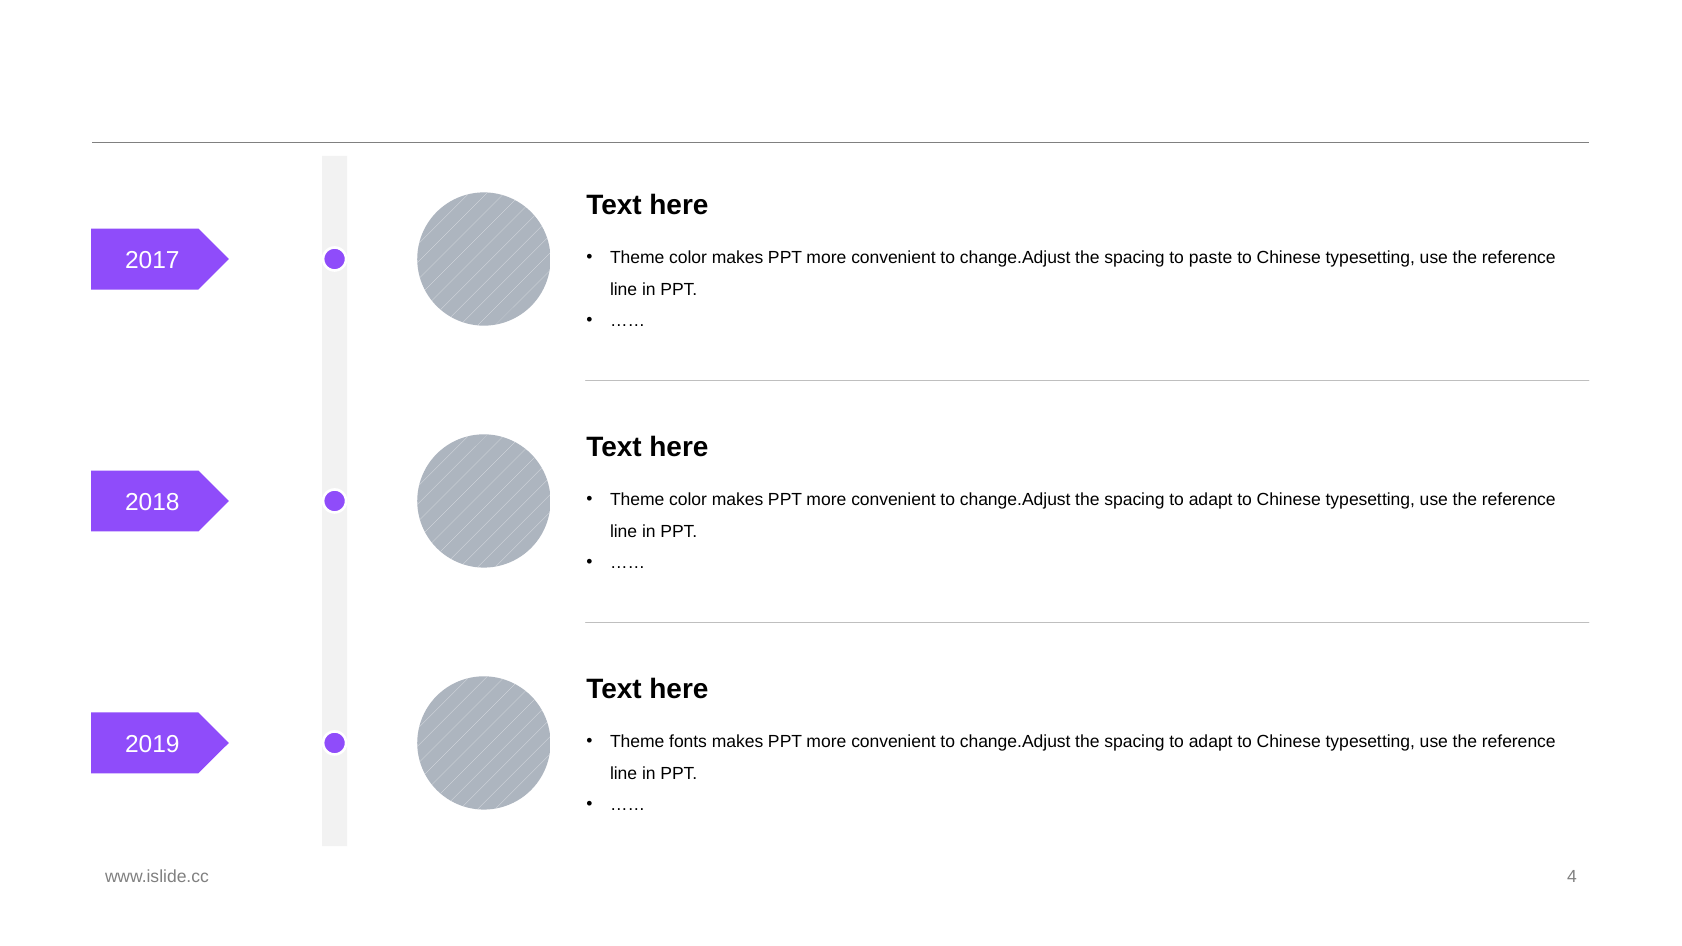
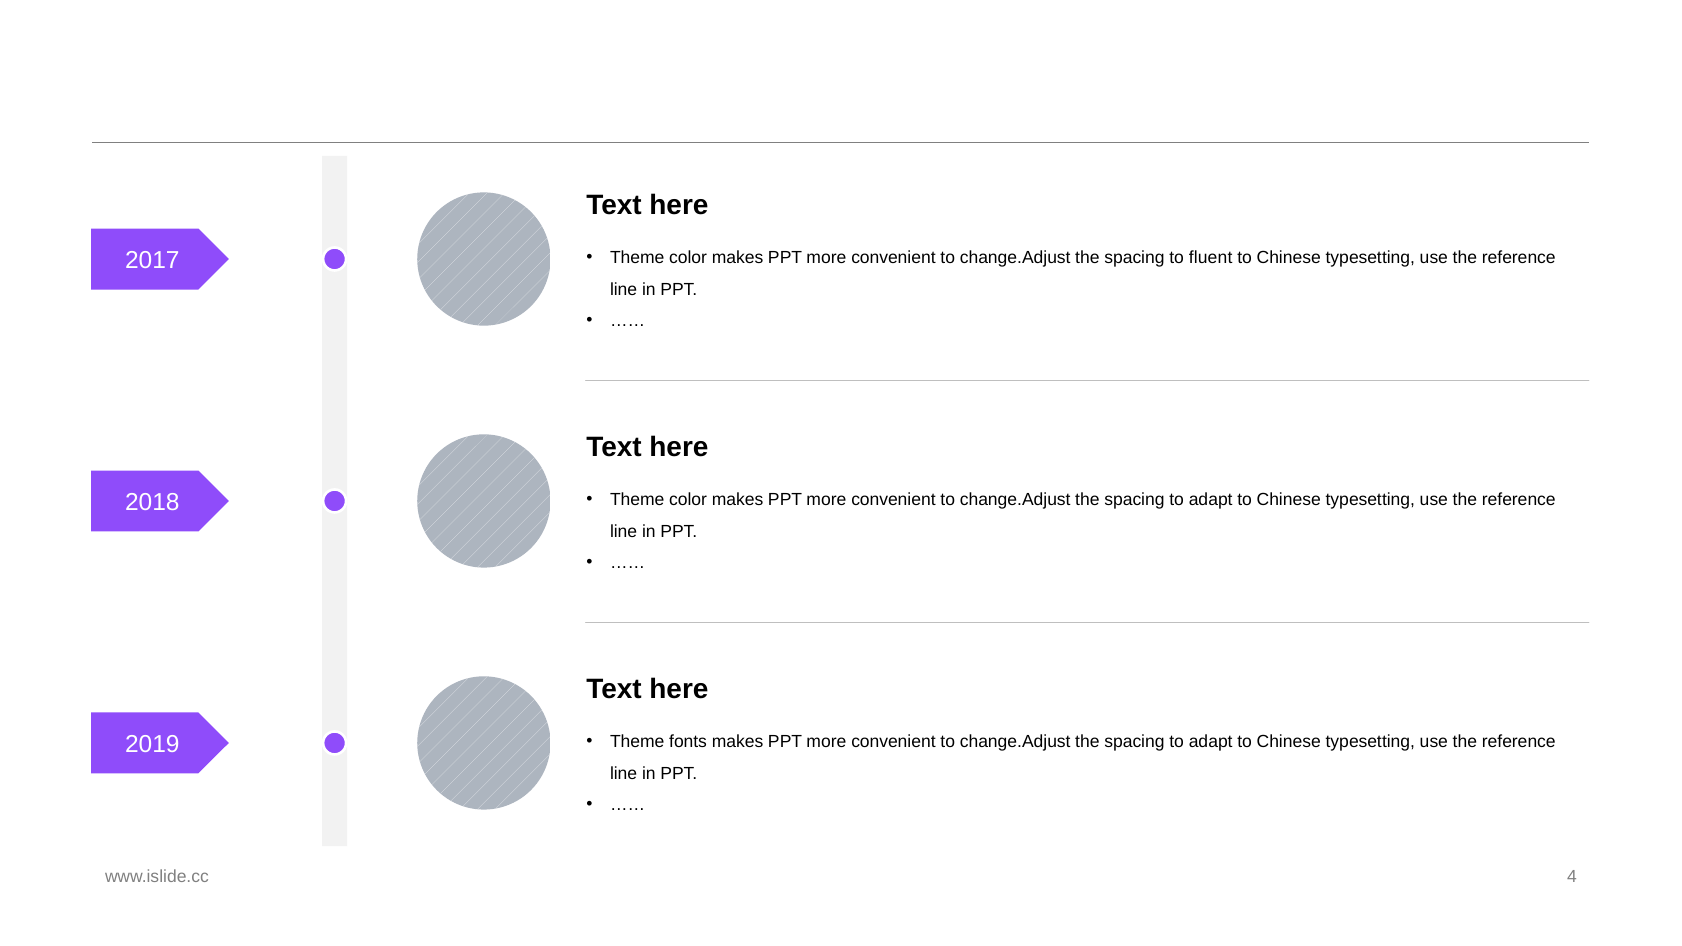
paste: paste -> fluent (1211, 258)
